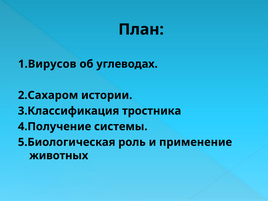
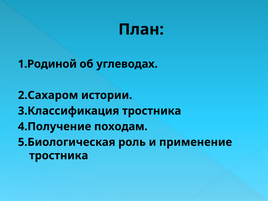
1.Вирусов: 1.Вирусов -> 1.Родиной (47, 64)
системы: системы -> походам (121, 127)
животных: животных -> тростника (59, 156)
